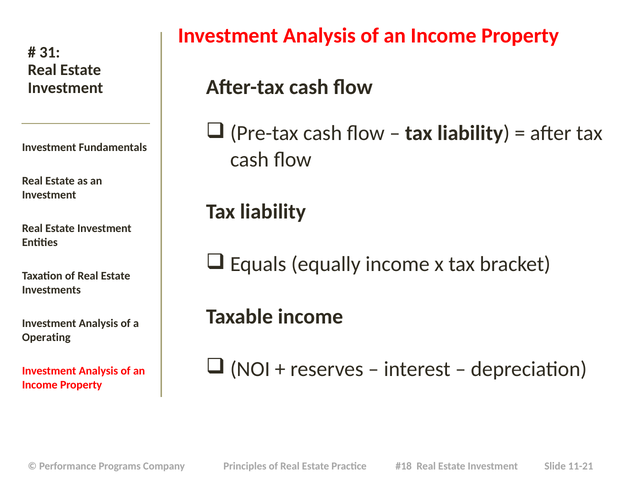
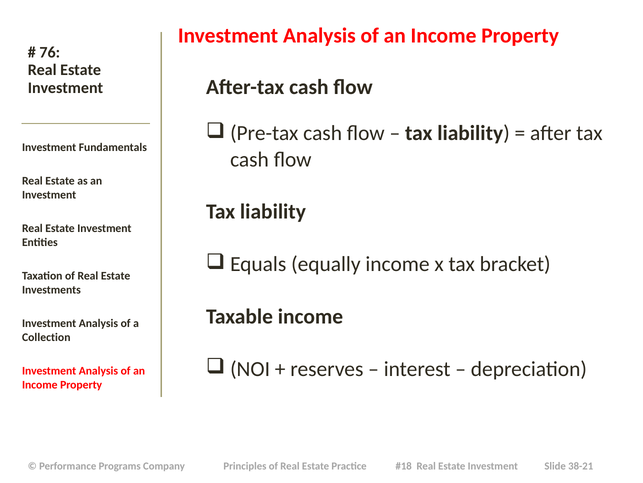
31: 31 -> 76 (50, 52)
Operating: Operating -> Collection (46, 337)
11-21: 11-21 -> 38-21 (581, 465)
